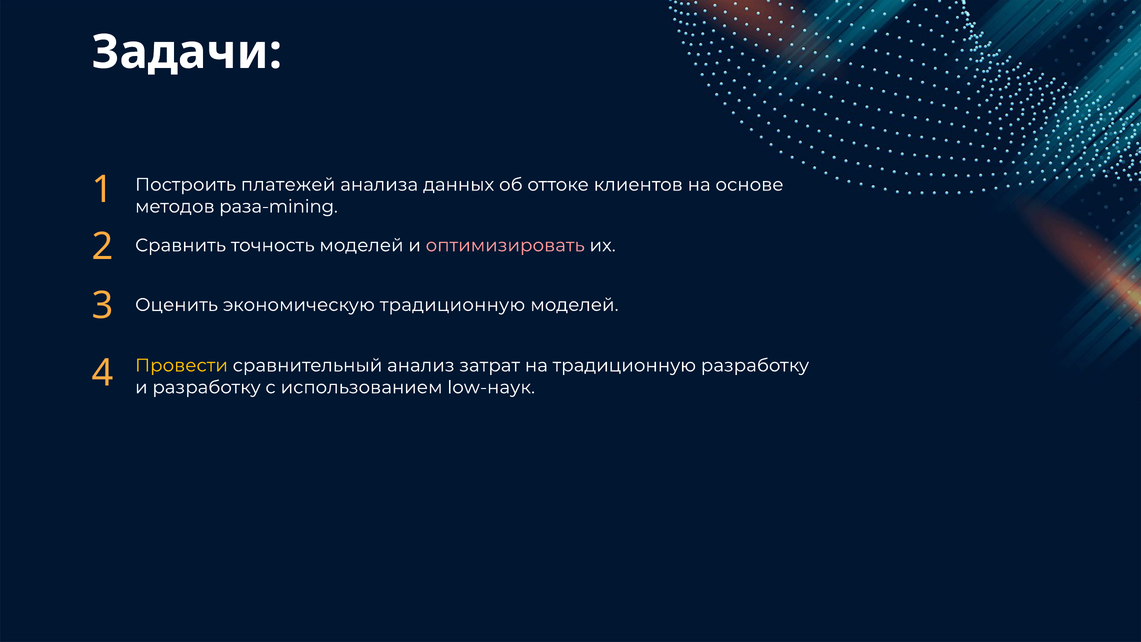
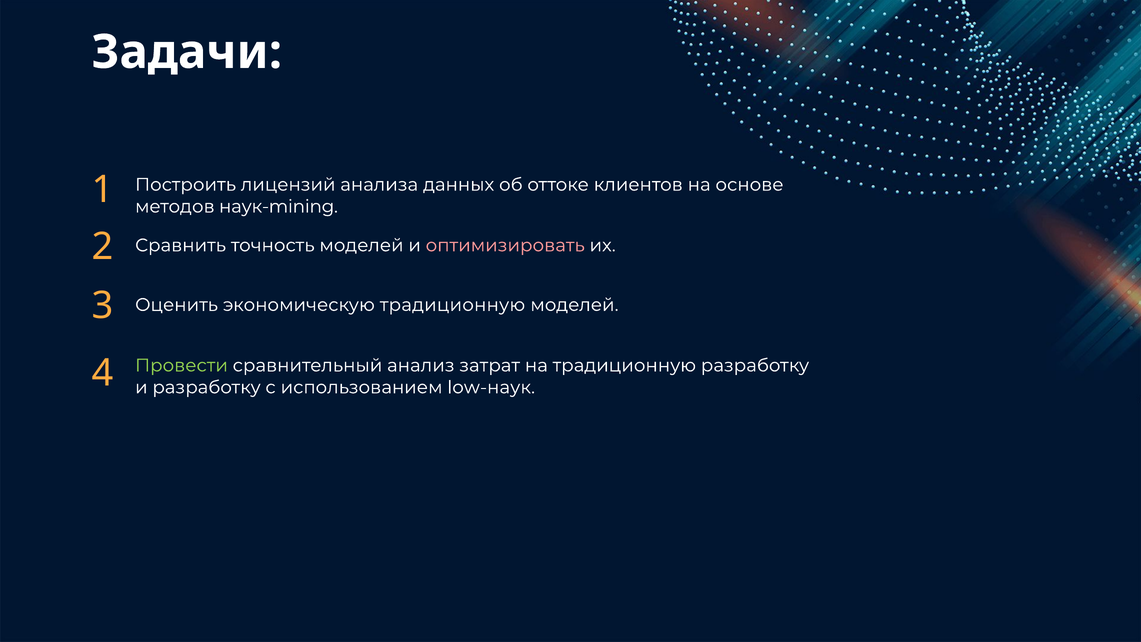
платежей: платежей -> лицензий (288, 185)
раза-mining: раза-mining -> наук-mining (278, 207)
Провести colour: yellow -> light green (181, 365)
